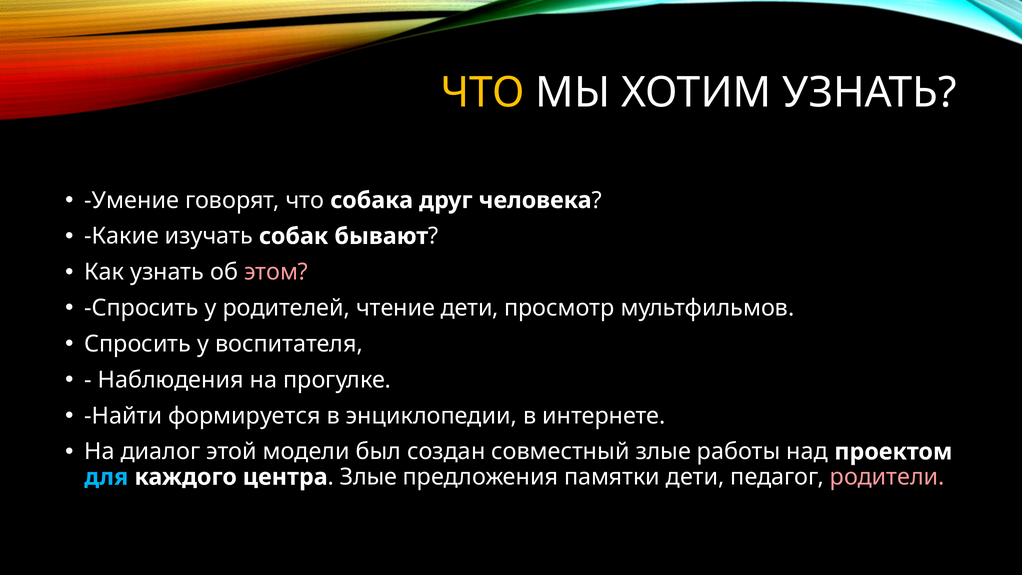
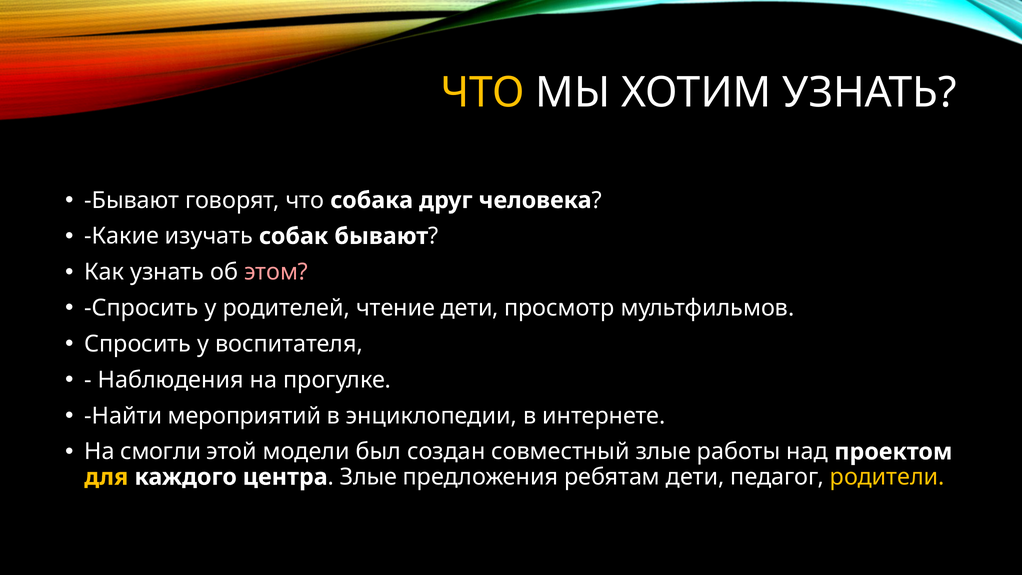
Умение: Умение -> Бывают (132, 200)
формируется: формируется -> мероприятий (244, 416)
диалог: диалог -> смогли (161, 452)
для colour: light blue -> yellow (106, 477)
памятки: памятки -> ребятам (612, 477)
родители colour: pink -> yellow (887, 477)
